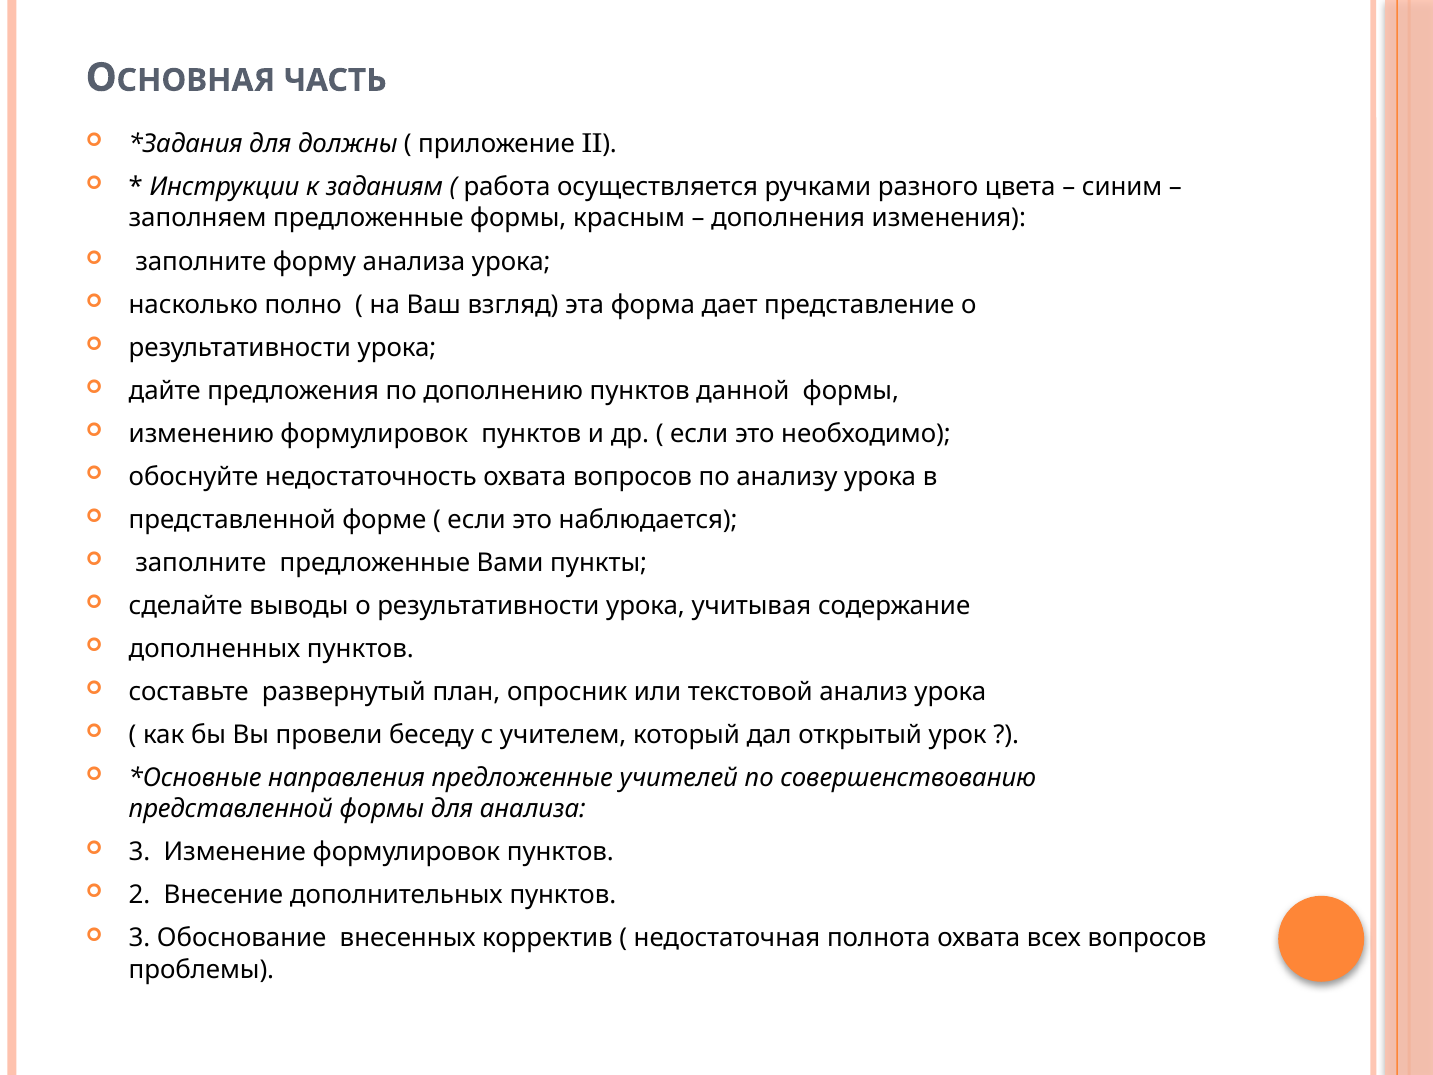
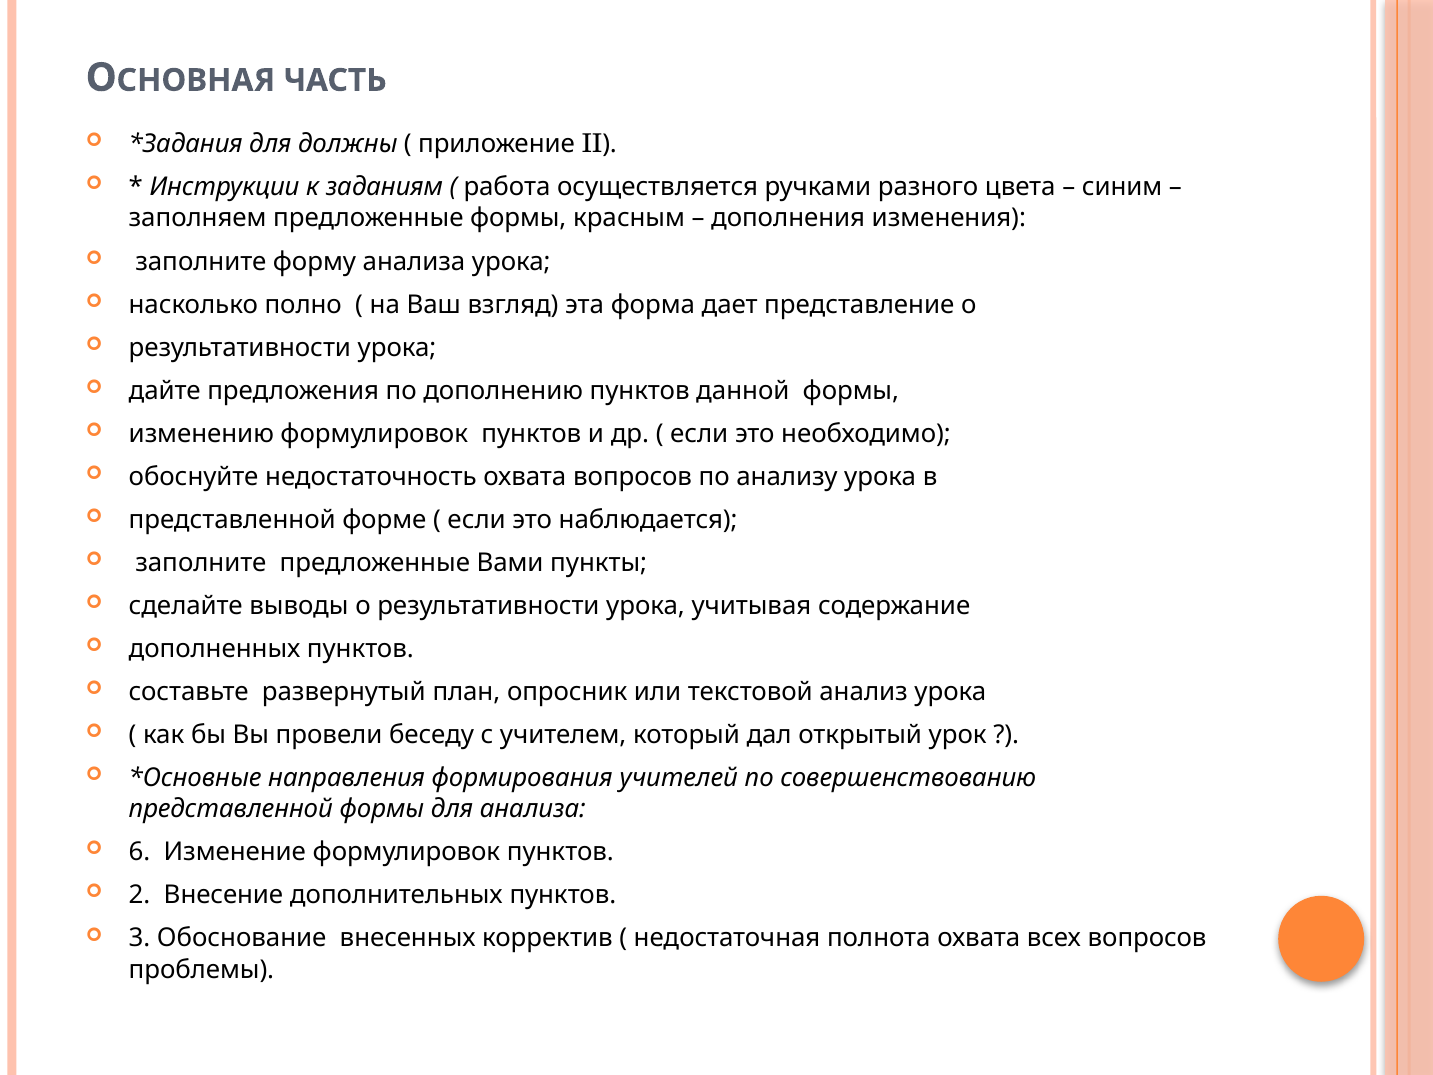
направления предложенные: предложенные -> формирования (522, 778)
3: 3 -> 6 (140, 852)
